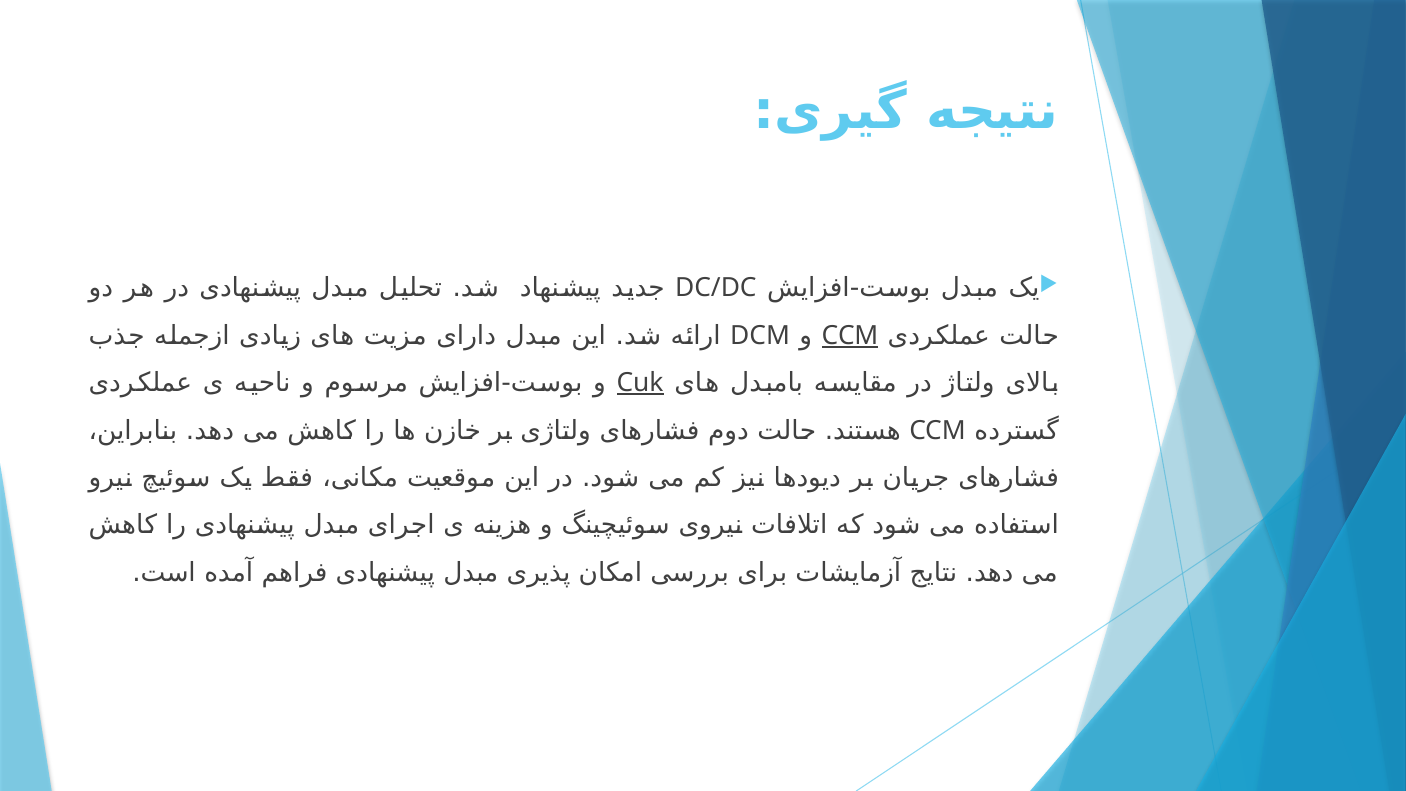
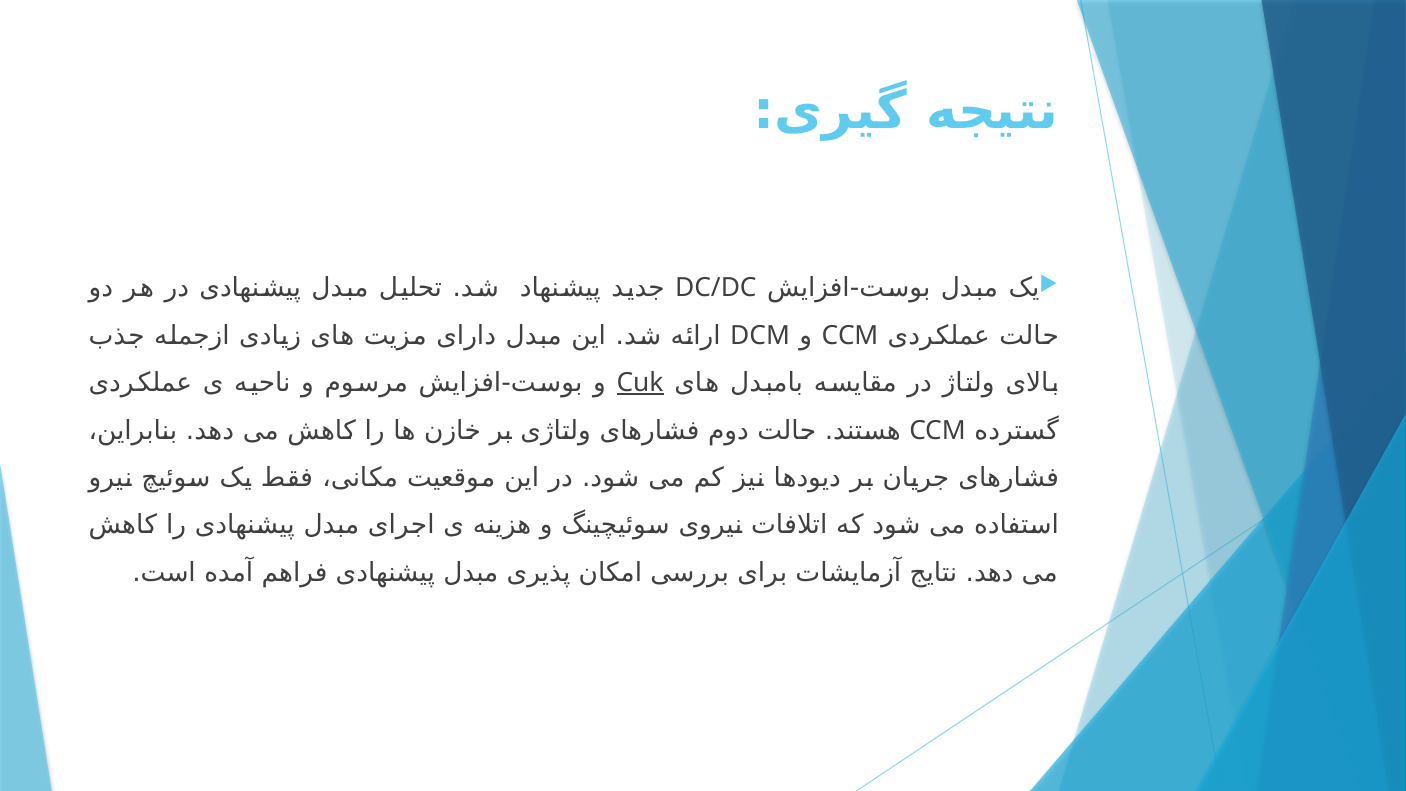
CCM underline: present -> none (850, 335)
